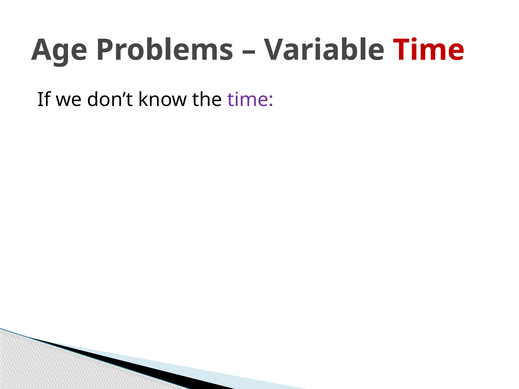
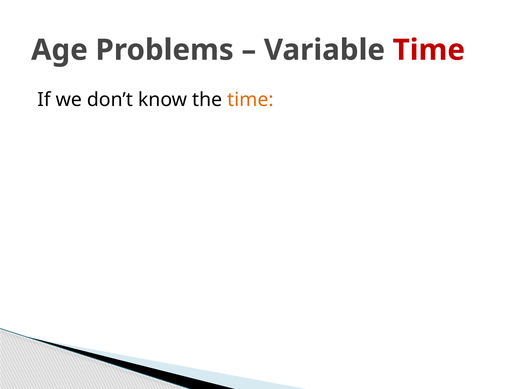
time colour: purple -> orange (250, 100)
